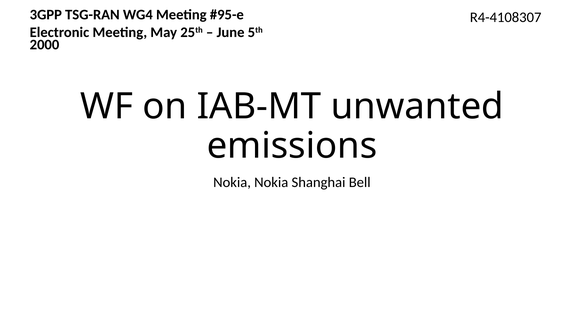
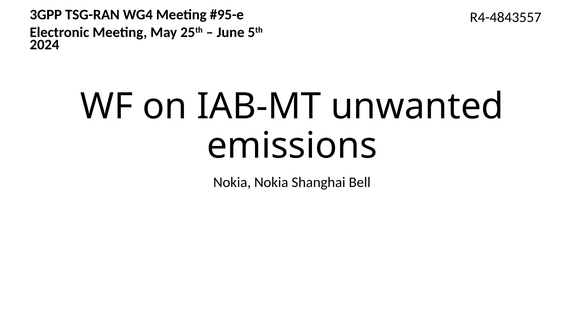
R4-4108307: R4-4108307 -> R4-4843557 (506, 17)
2000: 2000 -> 2024 (44, 45)
